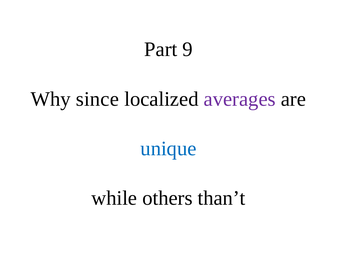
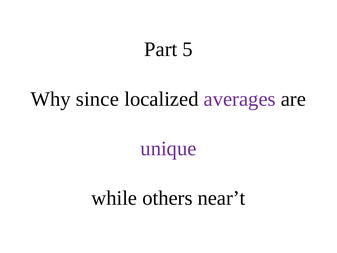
9: 9 -> 5 (188, 49)
unique colour: blue -> purple (168, 148)
than’t: than’t -> near’t (222, 198)
